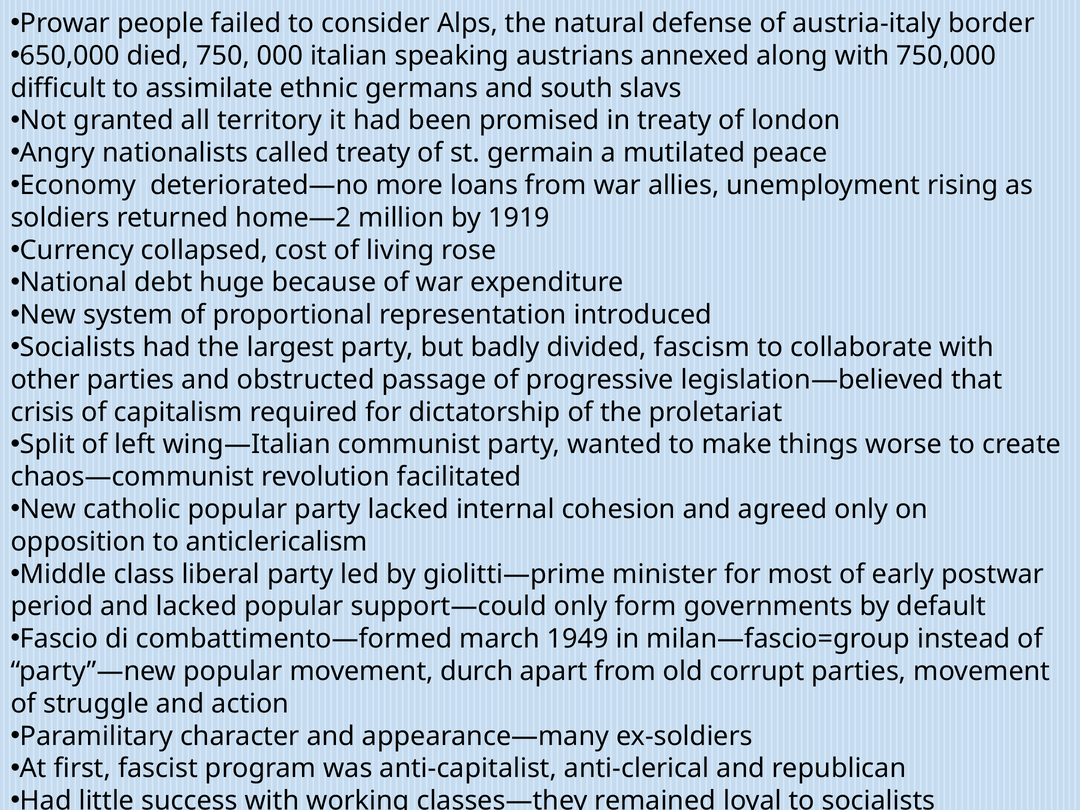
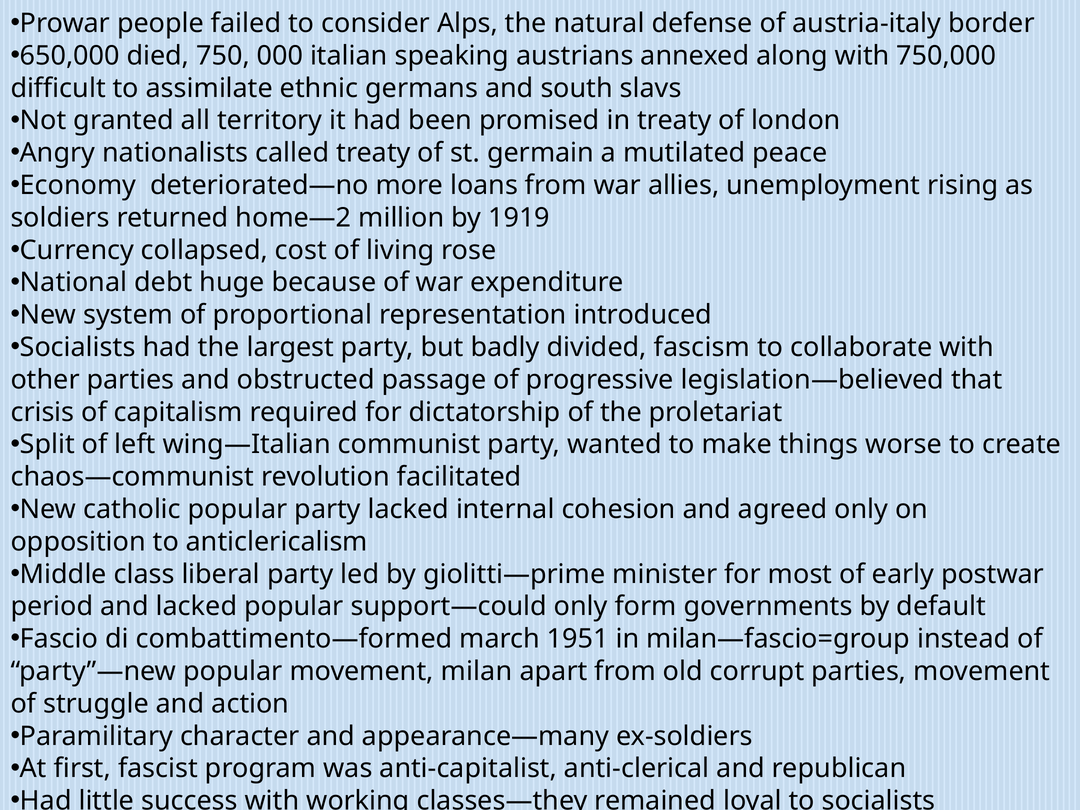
1949: 1949 -> 1951 (578, 639)
durch: durch -> milan (476, 671)
